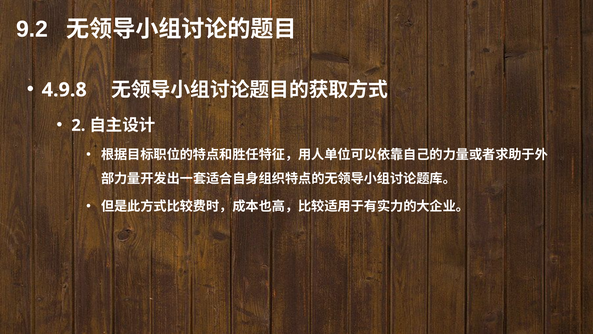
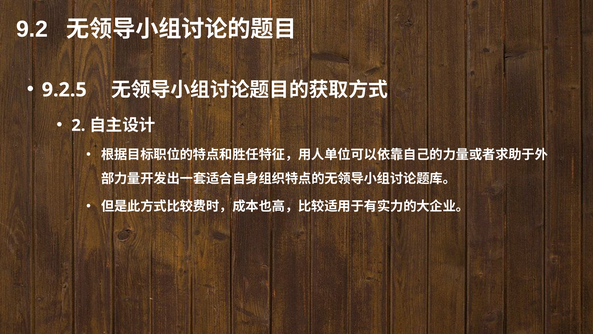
4.9.8: 4.9.8 -> 9.2.5 (64, 90)
